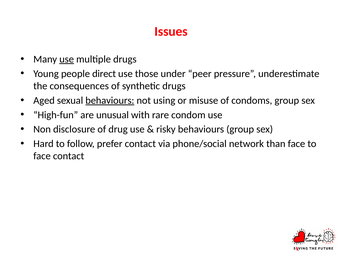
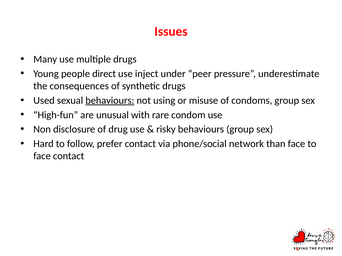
use underline: present -> none (67, 59)
those: those -> inject (147, 74)
Aged: Aged -> Used (44, 101)
